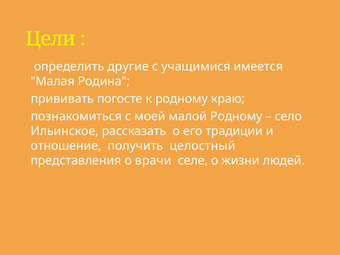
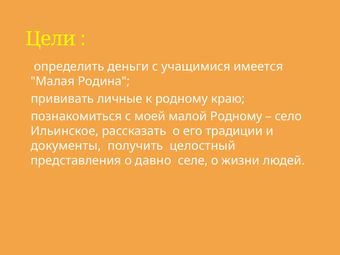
другие: другие -> деньги (128, 67)
погосте: погосте -> личные (120, 99)
отношение: отношение -> документы (66, 146)
врачи: врачи -> давно (153, 161)
